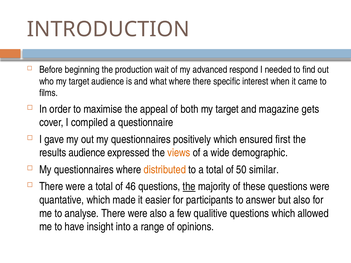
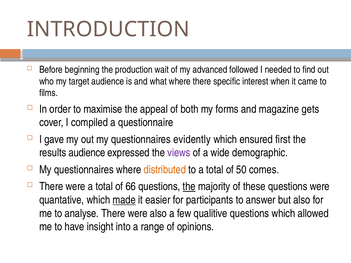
respond: respond -> followed (244, 70)
both my target: target -> forms (227, 109)
positively: positively -> evidently (192, 139)
views colour: orange -> purple (179, 153)
similar: similar -> comes (264, 170)
46: 46 -> 66 (131, 187)
made underline: none -> present (124, 200)
